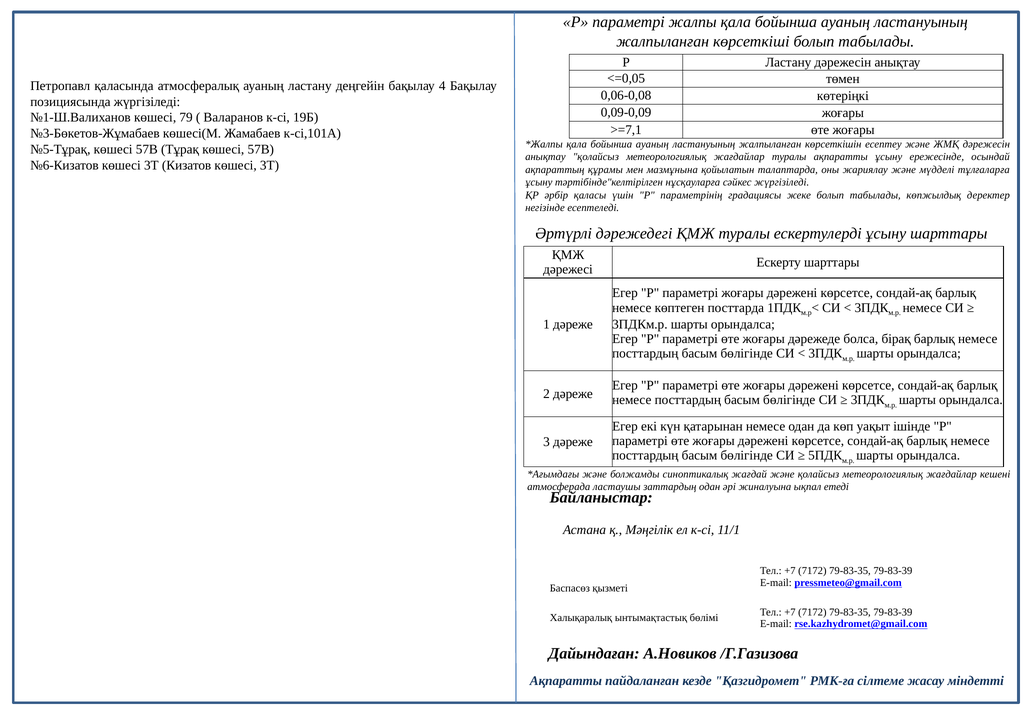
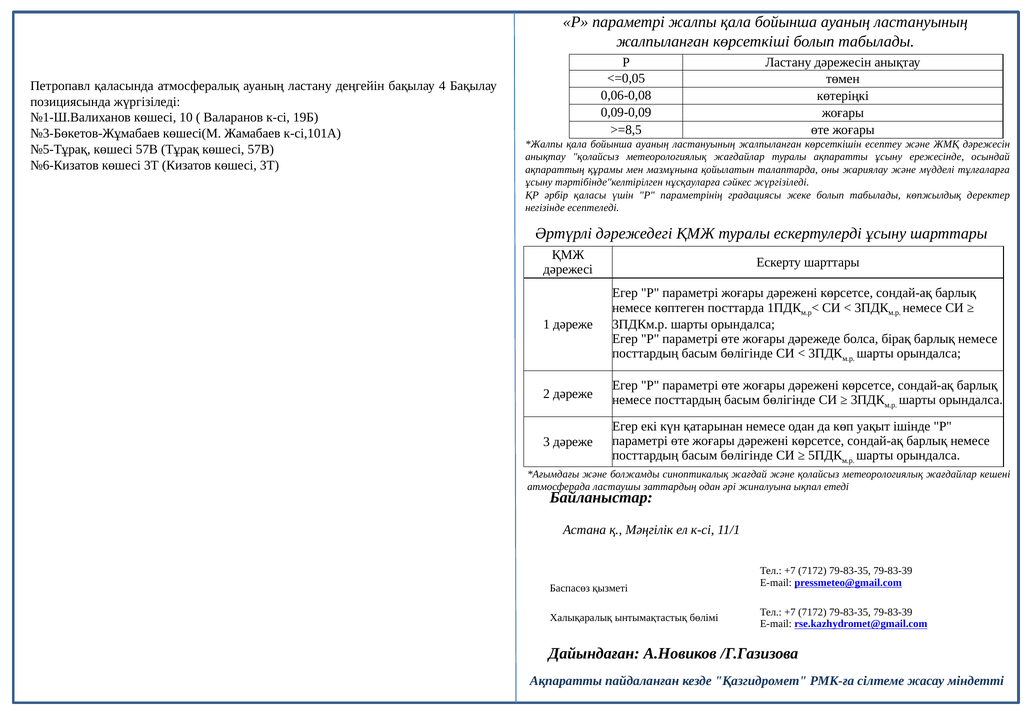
79: 79 -> 10 (186, 117)
>=7,1: >=7,1 -> >=8,5 (626, 130)
